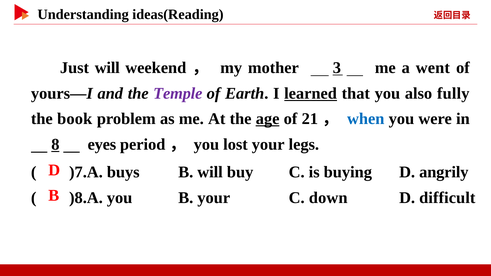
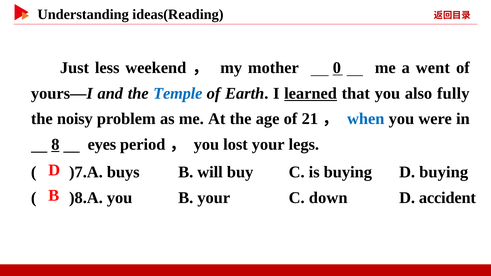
Just will: will -> less (107, 68)
3: 3 -> 0 (337, 68)
Temple colour: purple -> blue (178, 93)
book: book -> noisy (75, 119)
age underline: present -> none (268, 119)
D angrily: angrily -> buying (444, 172)
difficult: difficult -> accident (447, 198)
